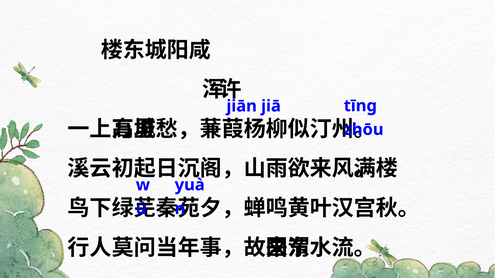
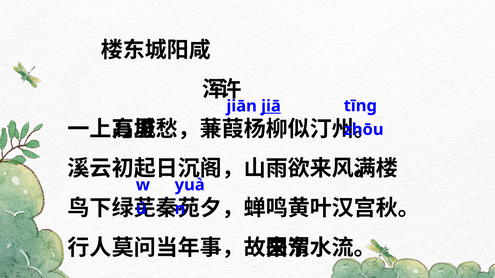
jiā underline: none -> present (271, 106)
